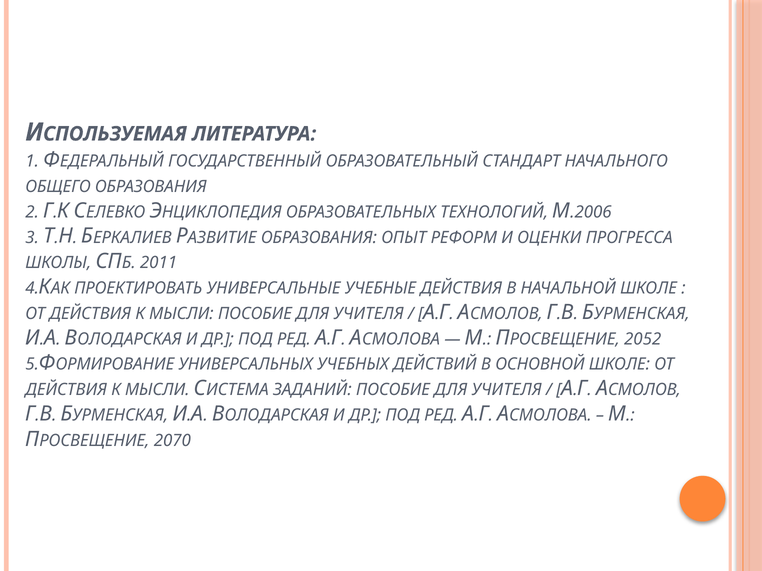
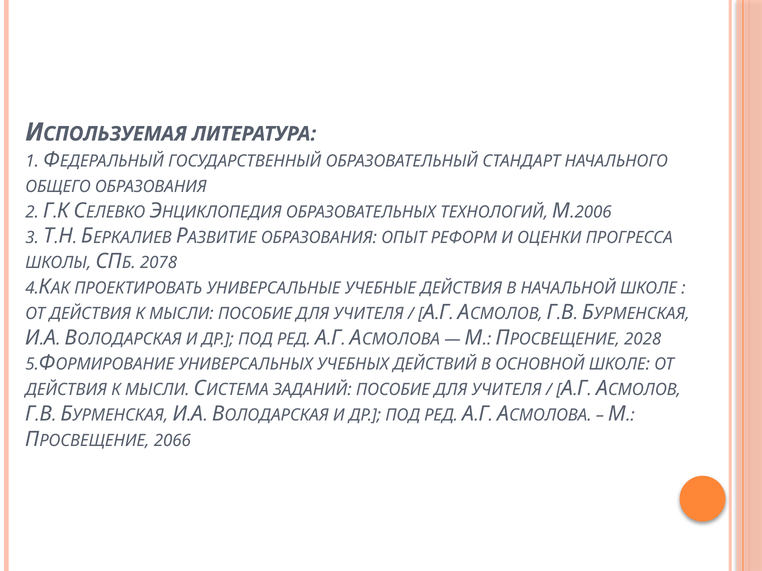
2011: 2011 -> 2078 (159, 263)
2052: 2052 -> 2028 (643, 339)
2070: 2070 -> 2066 (172, 441)
